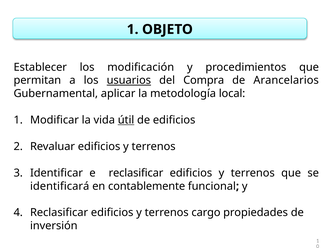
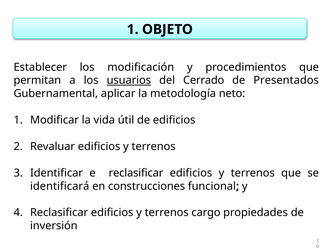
Compra: Compra -> Cerrado (204, 80)
Arancelarios: Arancelarios -> Presentados (286, 80)
local: local -> neto (232, 93)
útil underline: present -> none (126, 120)
contablemente: contablemente -> construcciones (147, 186)
